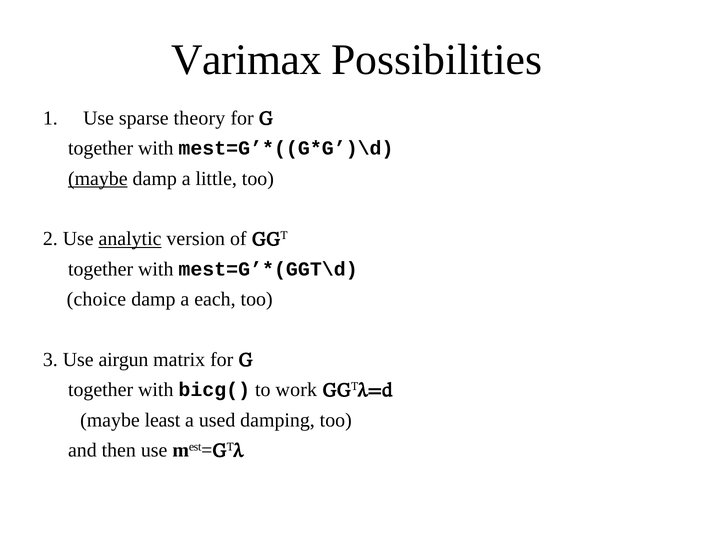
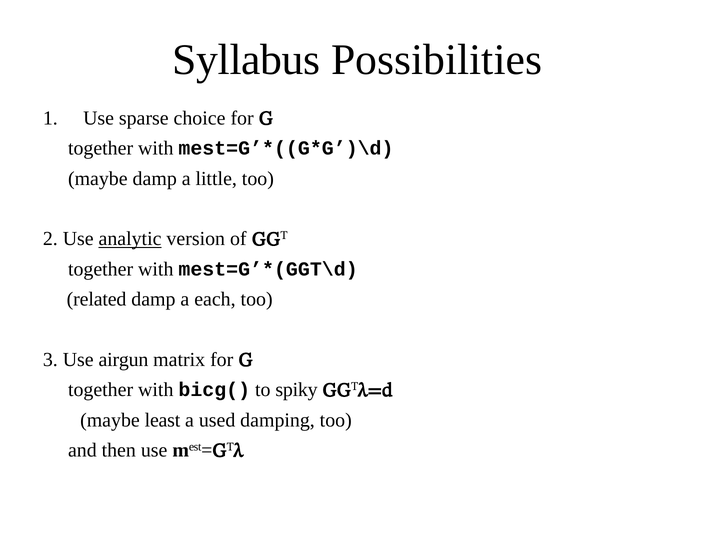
Varimax: Varimax -> Syllabus (246, 60)
theory: theory -> choice (200, 118)
maybe underline: present -> none (98, 179)
choice: choice -> related (97, 299)
work: work -> spiky (297, 390)
